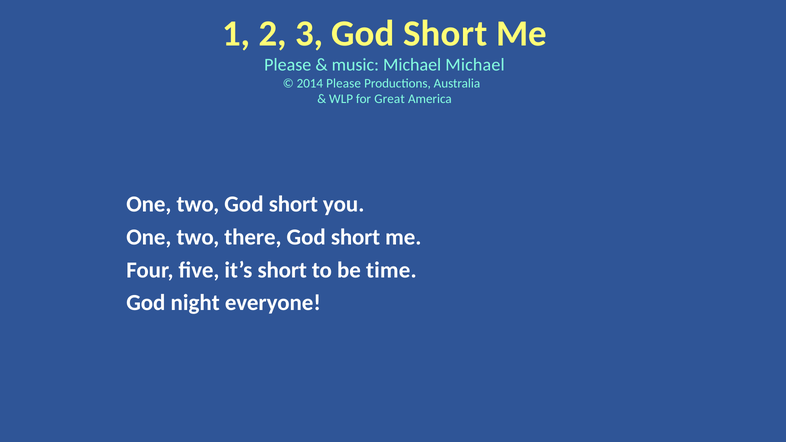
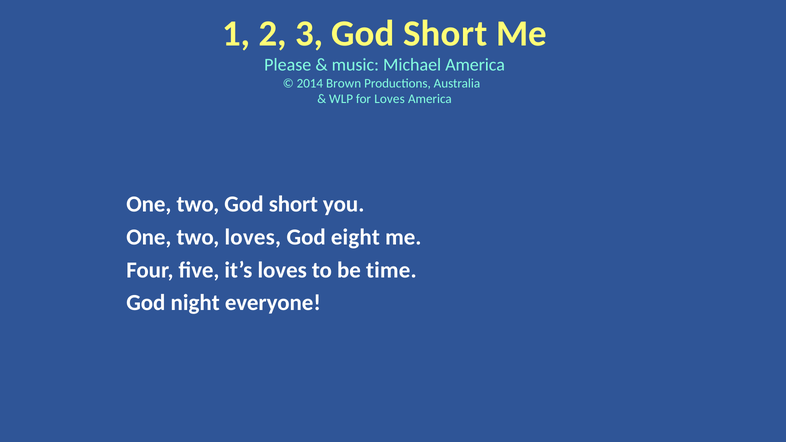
Michael Michael: Michael -> America (475, 65)
2014 Please: Please -> Brown (344, 83)
for Great: Great -> Loves (390, 99)
two there: there -> loves (253, 237)
short: short -> eight (355, 237)
it’s short: short -> loves (282, 270)
